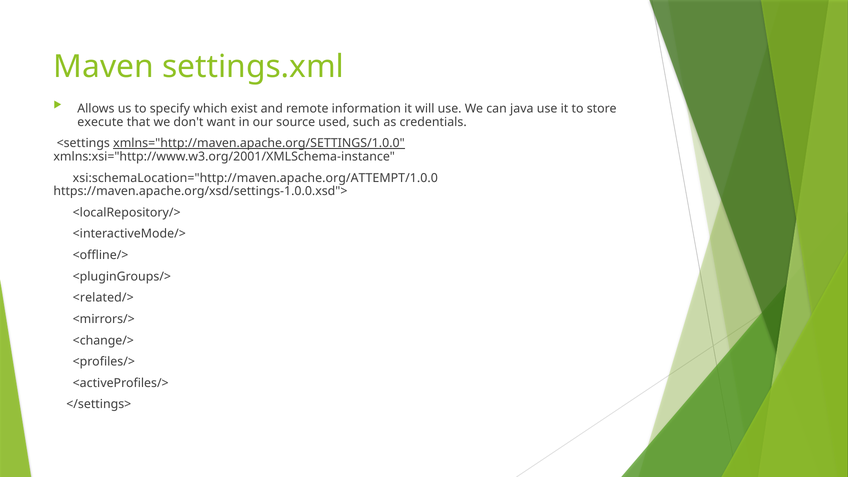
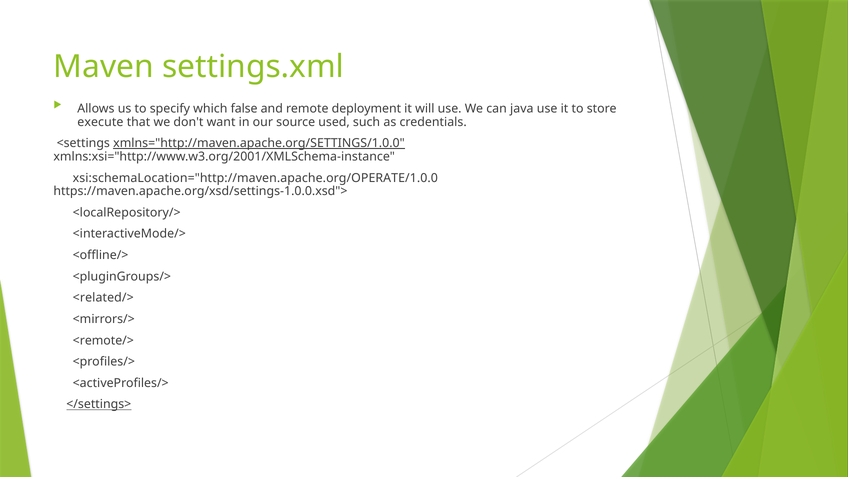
exist: exist -> false (244, 109)
information: information -> deployment (366, 109)
xsi:schemaLocation="http://maven.apache.org/ATTEMPT/1.0.0: xsi:schemaLocation="http://maven.apache.org/ATTEMPT/1.0.0 -> xsi:schemaLocation="http://maven.apache.org/OPERATE/1.0.0 (255, 178)
<change/>: <change/> -> <remote/> (103, 340)
</settings> underline: none -> present (99, 404)
